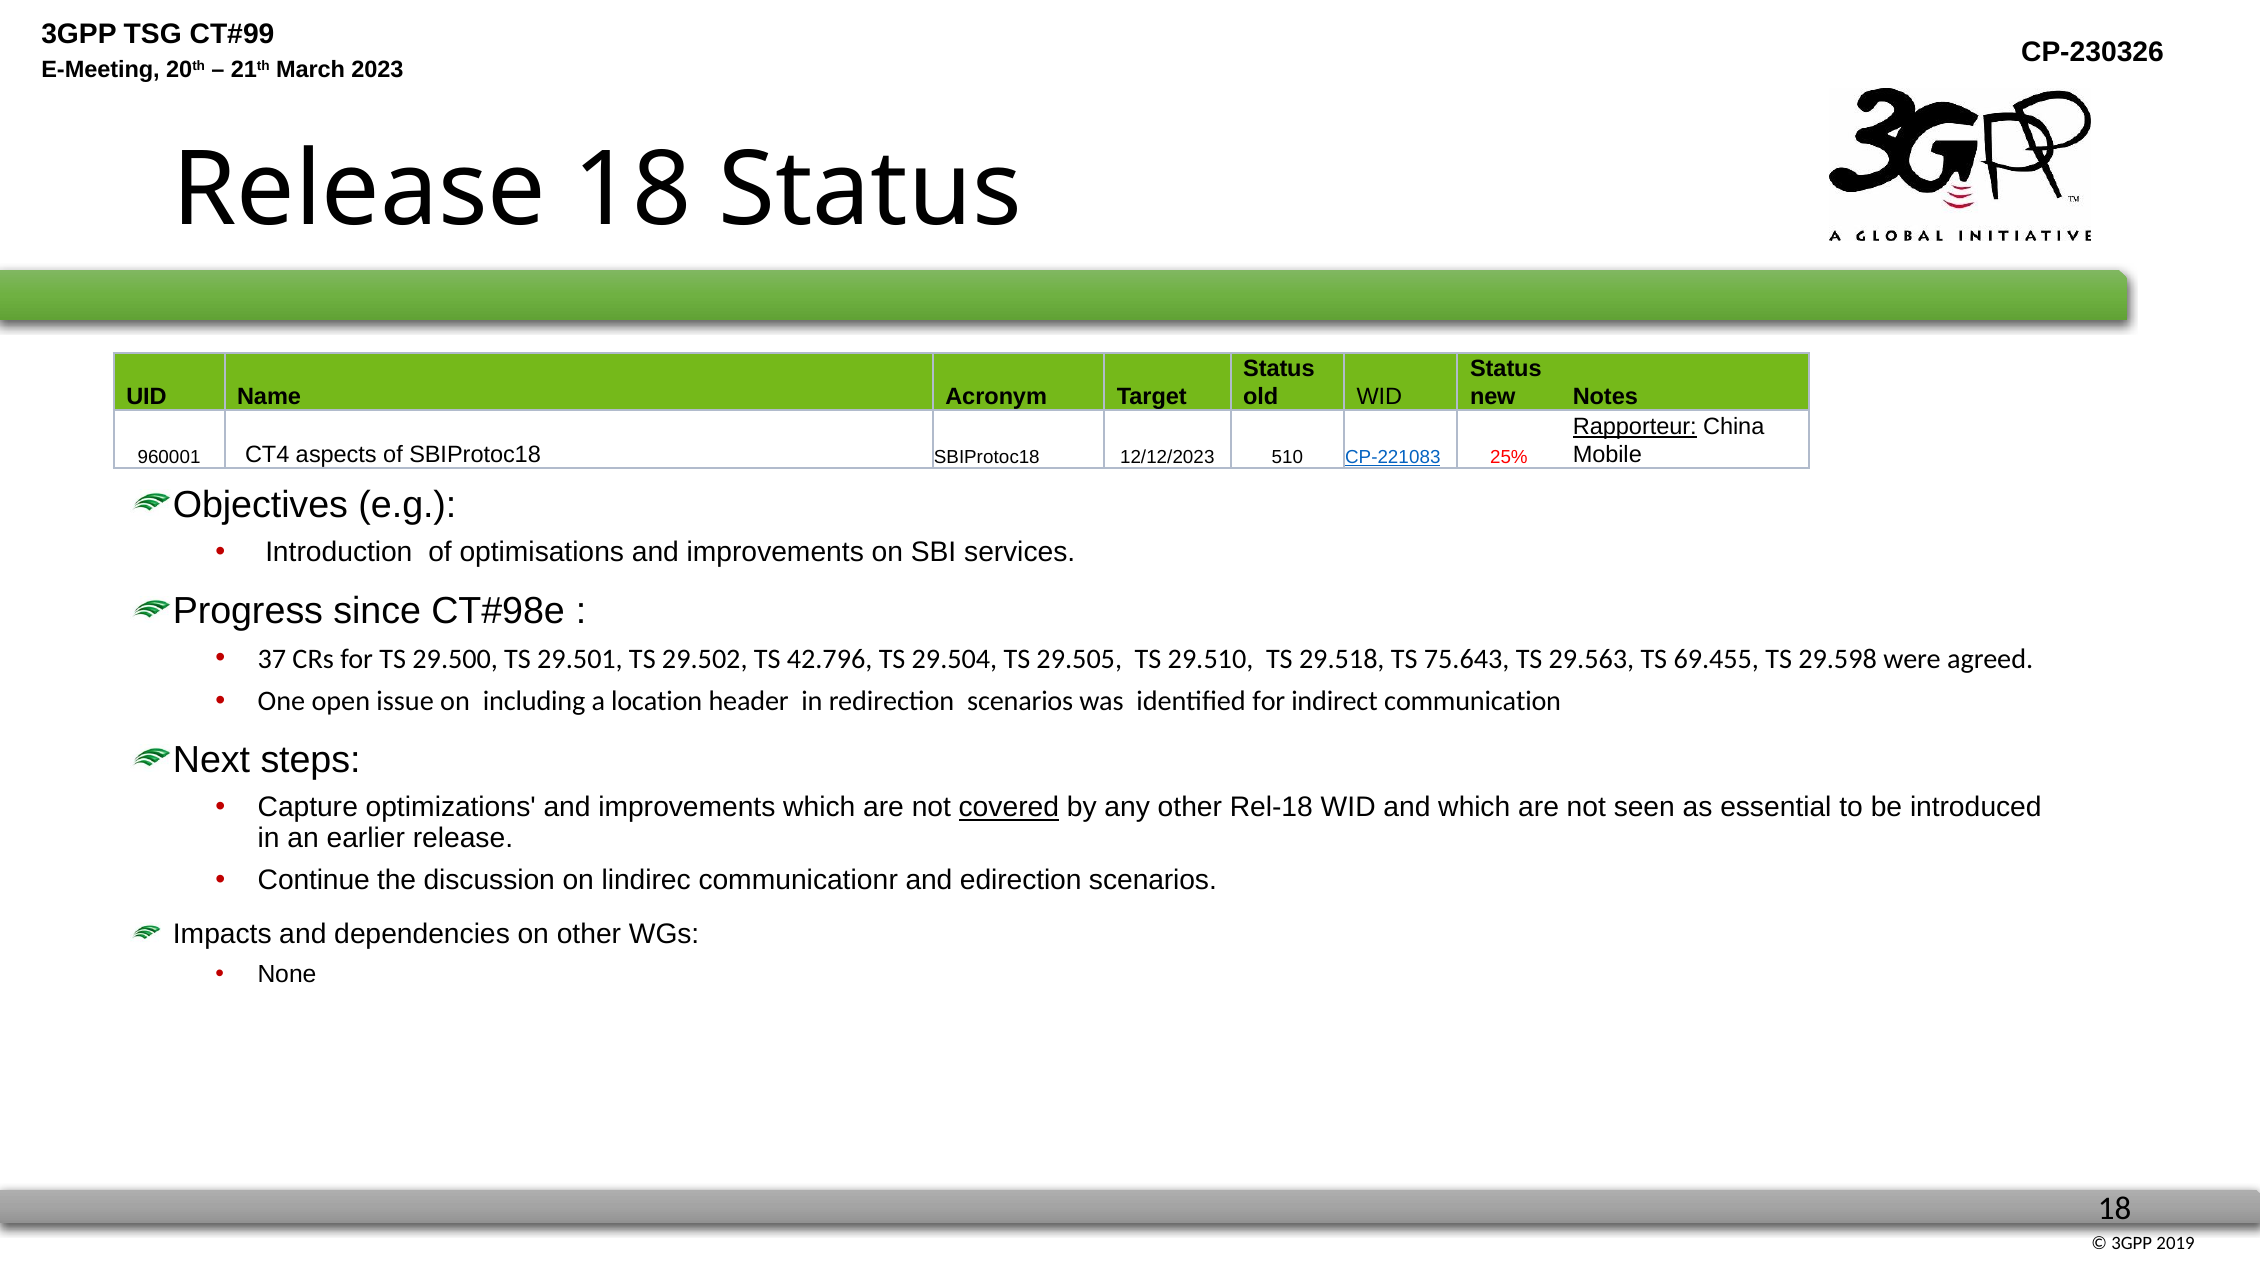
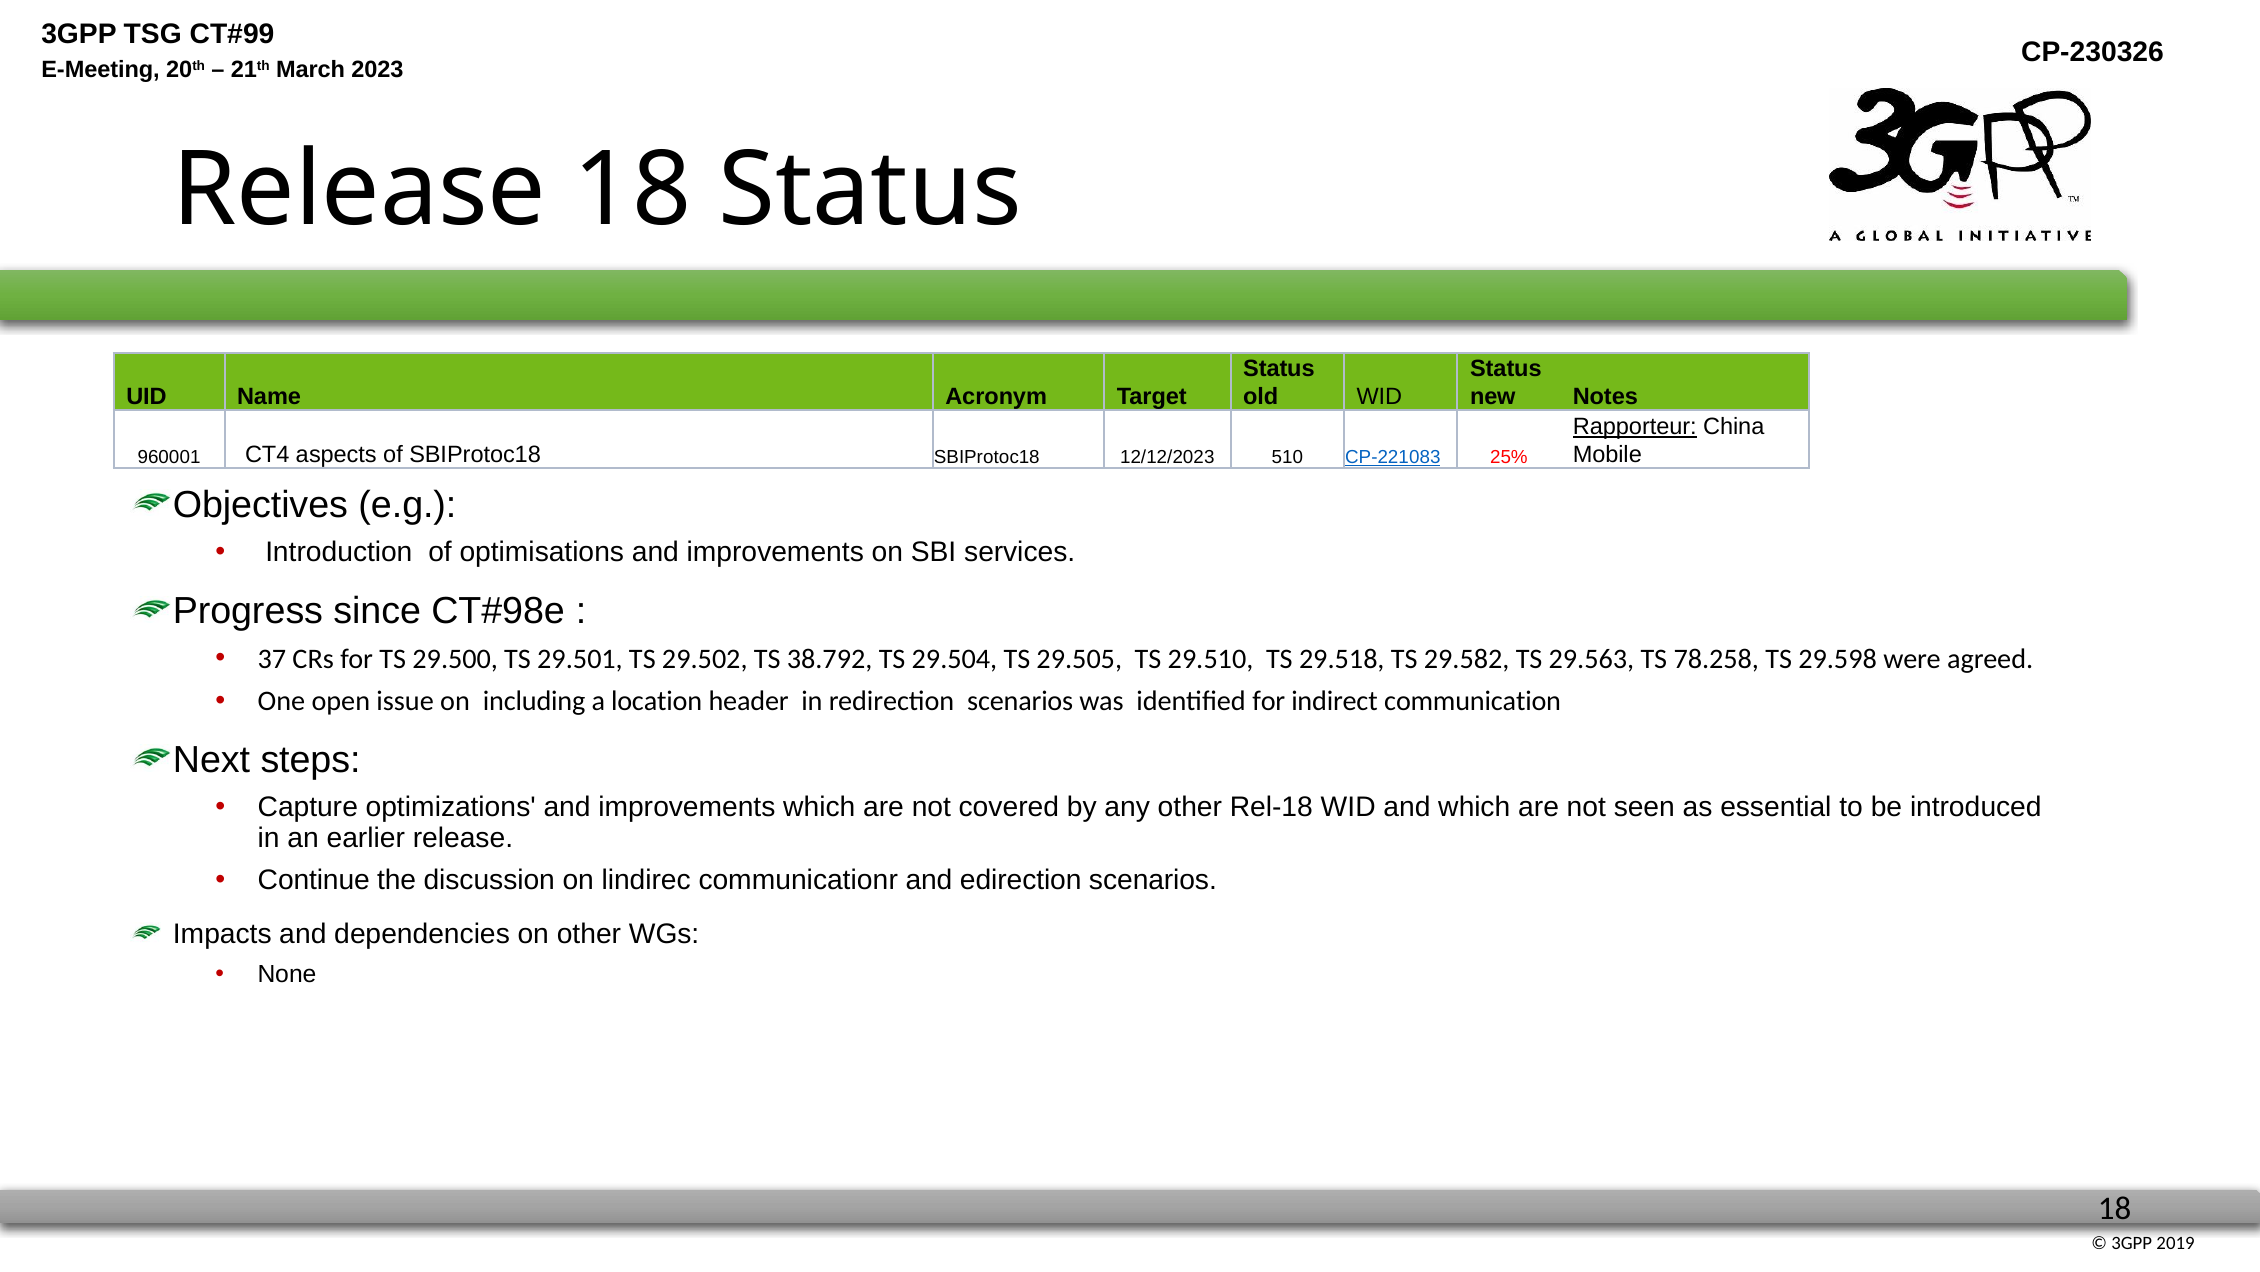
42.796: 42.796 -> 38.792 (830, 658)
75.643: 75.643 -> 29.582 (1467, 658)
69.455: 69.455 -> 78.258 (1716, 658)
covered underline: present -> none (1009, 807)
